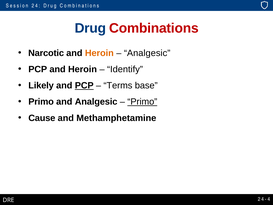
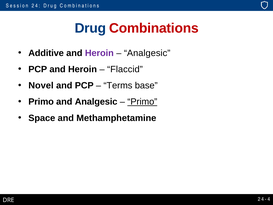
Narcotic: Narcotic -> Additive (46, 53)
Heroin colour: orange -> purple (99, 53)
Identify: Identify -> Flaccid (125, 69)
Likely: Likely -> Novel (41, 85)
PCP underline: present -> none (84, 85)
Cause: Cause -> Space (42, 118)
